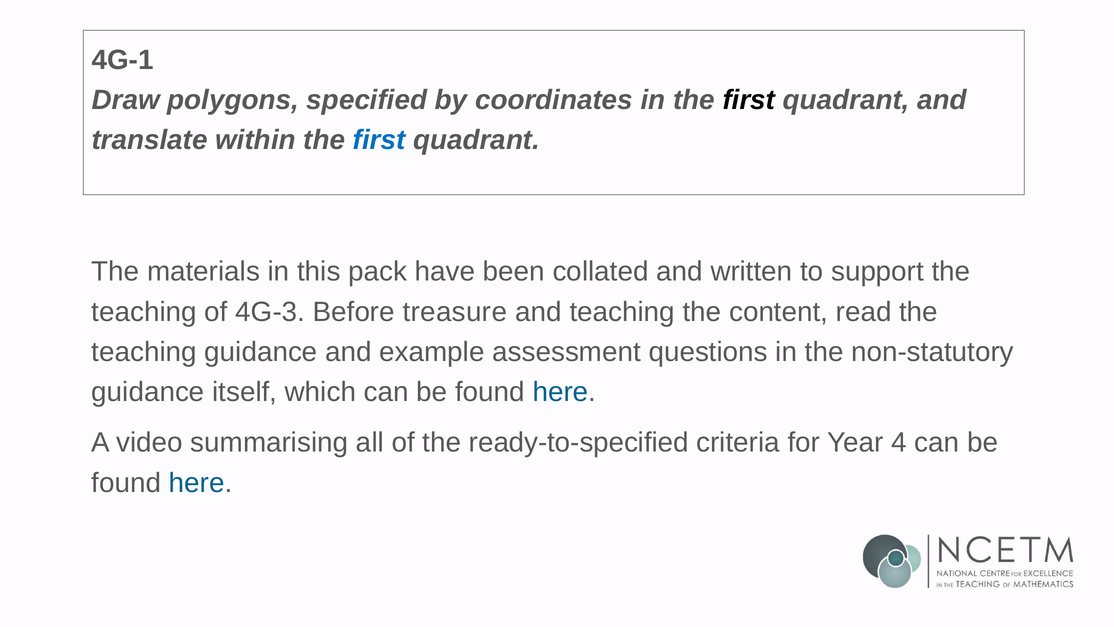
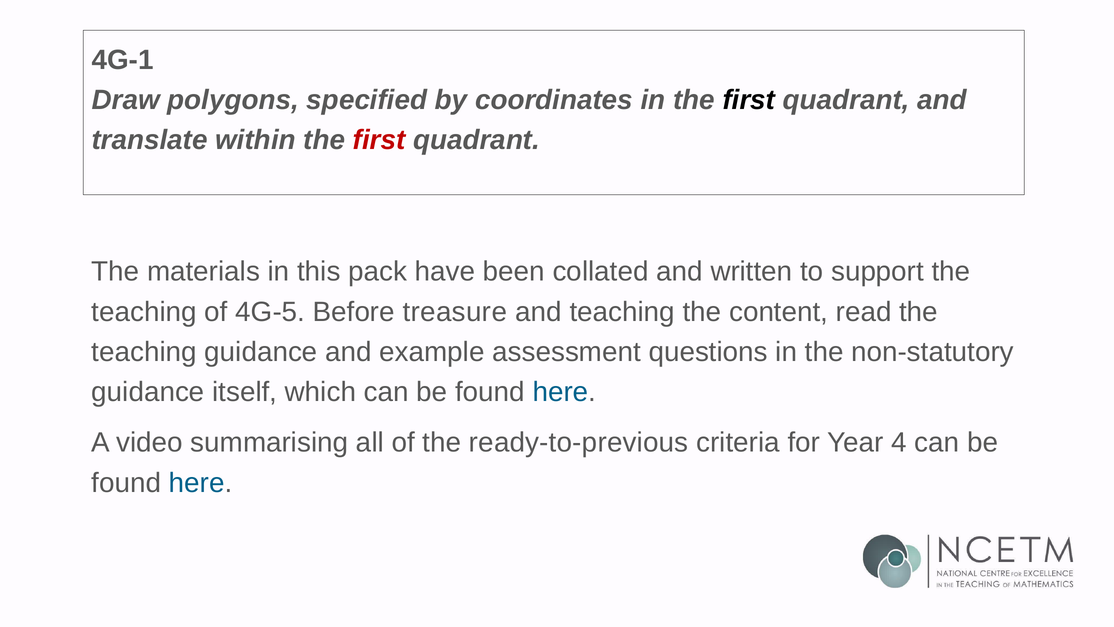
first colour: blue -> red (379, 140)
4G-3: 4G-3 -> 4G-5 (270, 312)
ready-to-specified: ready-to-specified -> ready-to-previous (579, 442)
